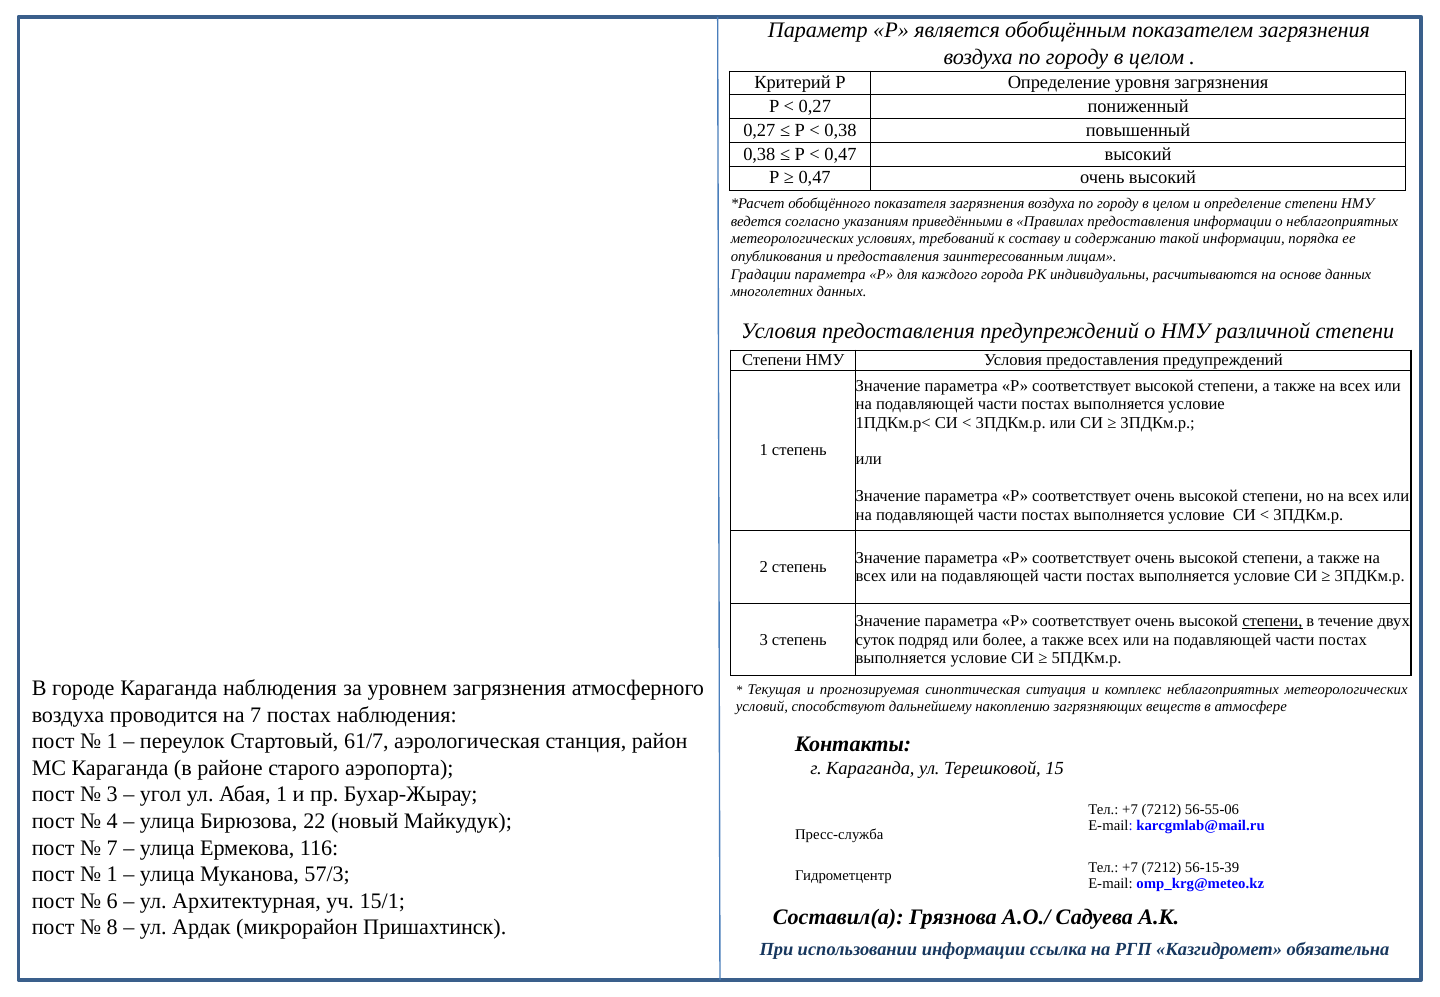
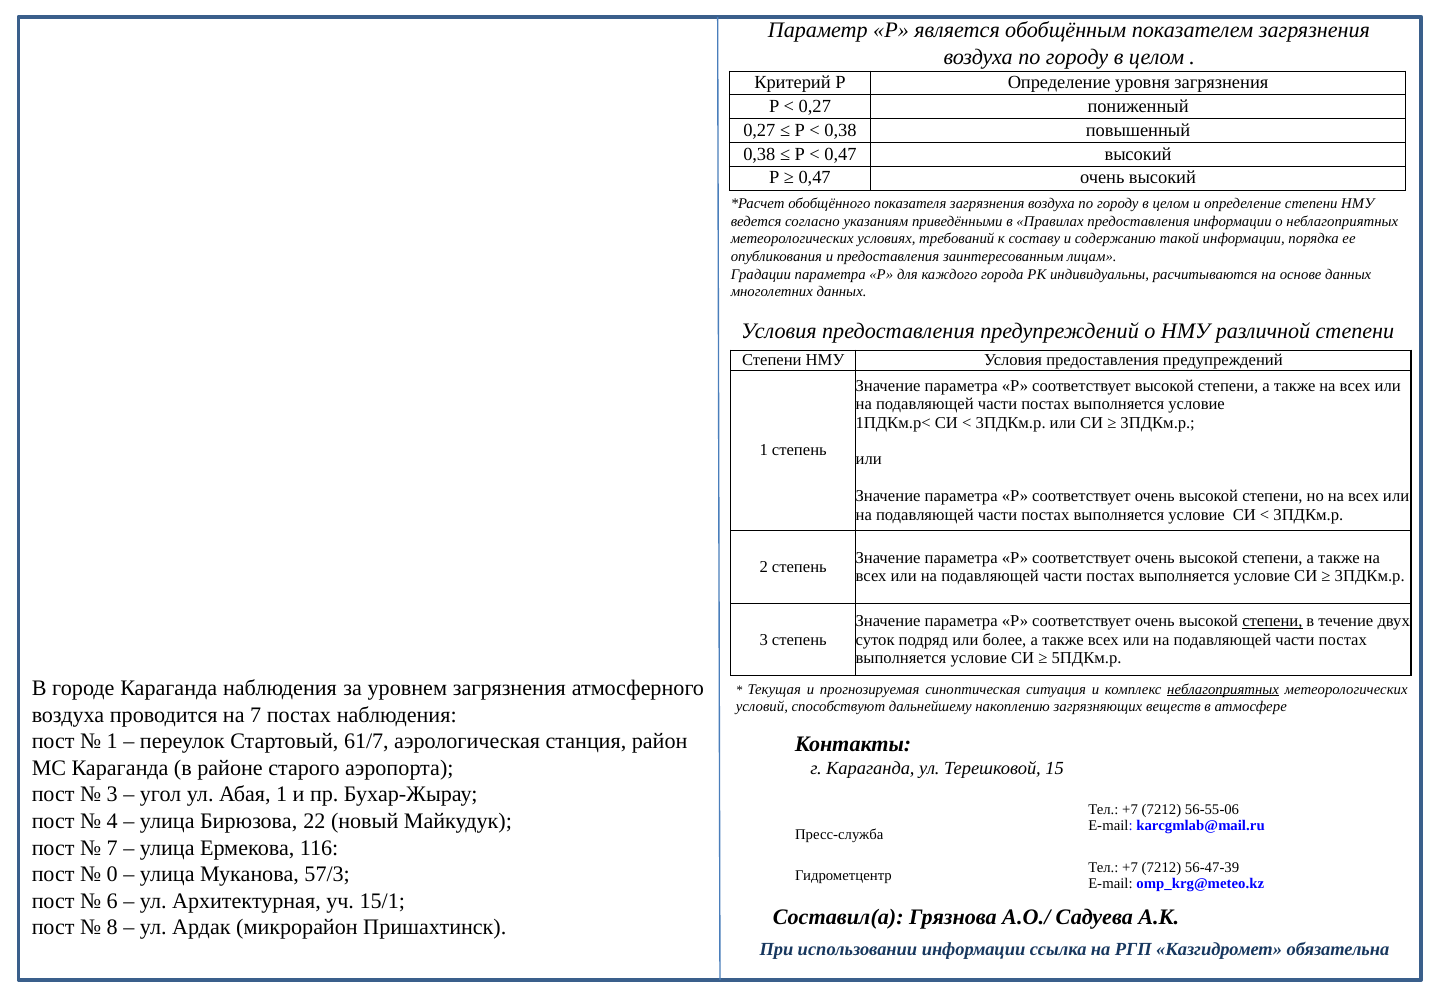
неблагоприятных underline: none -> present (1223, 689)
56-15-39: 56-15-39 -> 56-47-39 (1212, 867)
1: 1 -> 0 (112, 874)
